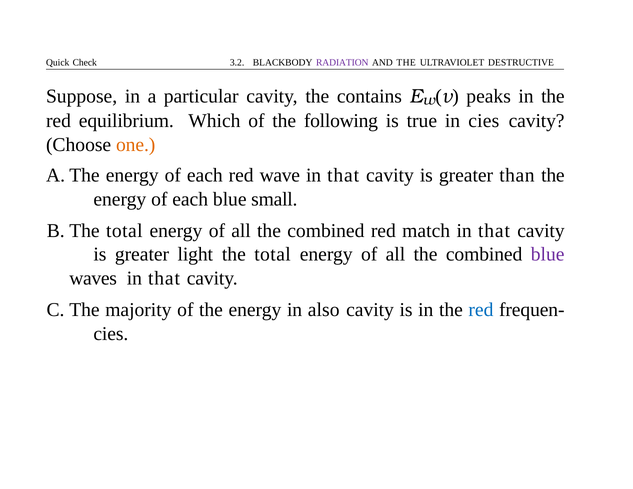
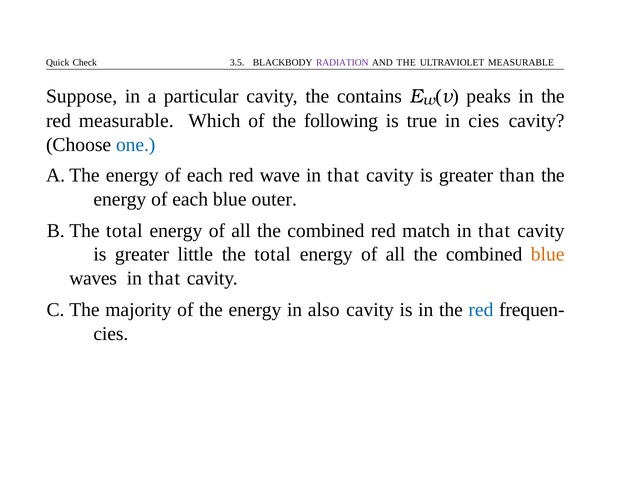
3.2: 3.2 -> 3.5 (237, 62)
ULTRAVIOLET DESTRUCTIVE: DESTRUCTIVE -> MEASURABLE (521, 62)
red equilibrium: equilibrium -> measurable (126, 121)
one colour: orange -> blue (136, 145)
small: small -> outer (274, 199)
light: light -> little (195, 255)
blue colour: purple -> orange (548, 255)
